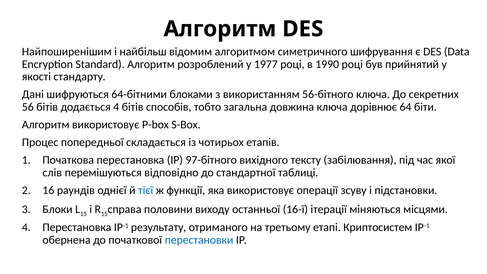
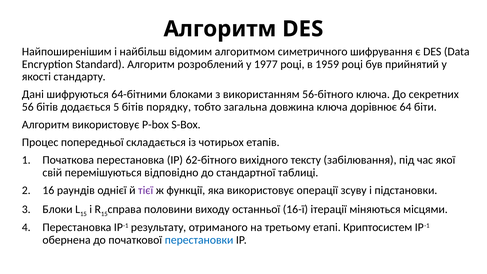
1990: 1990 -> 1959 (327, 64)
додається 4: 4 -> 5 (116, 107)
способів: способів -> порядку (169, 107)
97-бітного: 97-бітного -> 62-бітного (211, 160)
слів: слів -> свій (52, 173)
тієї colour: blue -> purple (146, 190)
